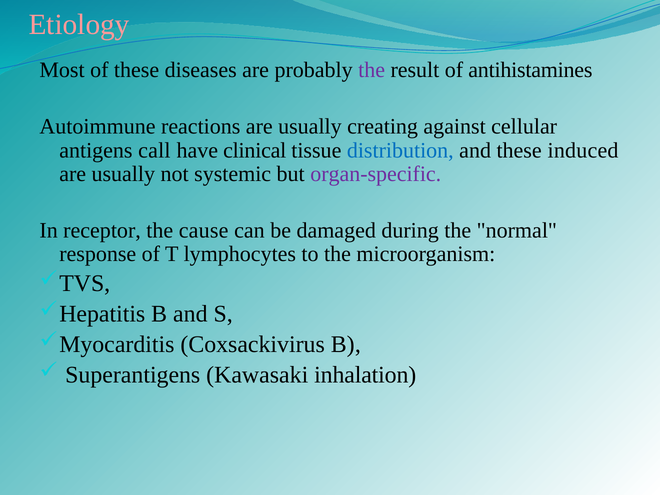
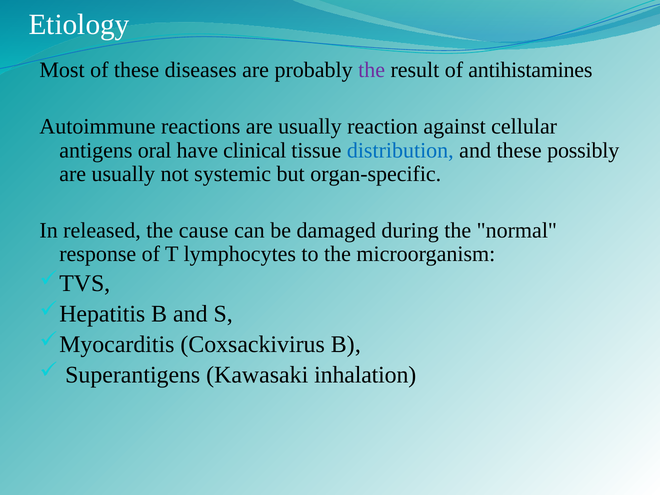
Etiology colour: pink -> white (79, 25)
creating: creating -> reaction (383, 127)
call: call -> oral (155, 150)
induced: induced -> possibly (583, 150)
organ-specific colour: purple -> black (376, 174)
receptor: receptor -> released (102, 230)
